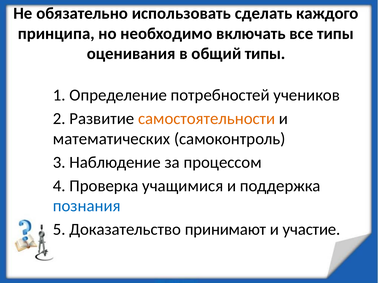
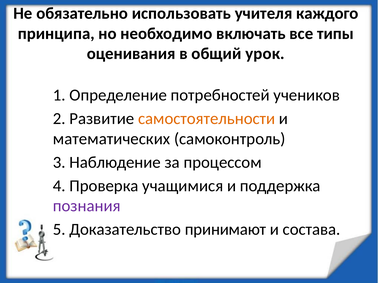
сделать: сделать -> учителя (264, 13)
общий типы: типы -> урок (265, 54)
познания colour: blue -> purple (87, 206)
участие: участие -> состава (311, 230)
